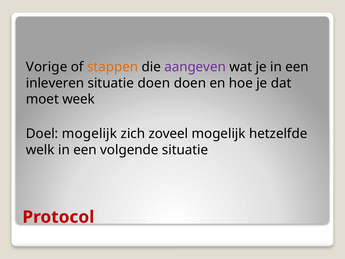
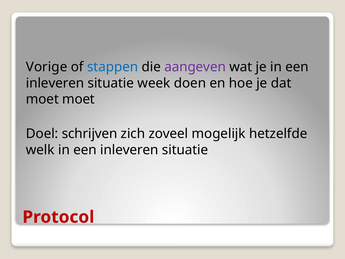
stappen colour: orange -> blue (113, 67)
situatie doen: doen -> week (154, 83)
moet week: week -> moet (78, 99)
Doel mogelijk: mogelijk -> schrijven (90, 134)
volgende: volgende -> inleveren (129, 150)
